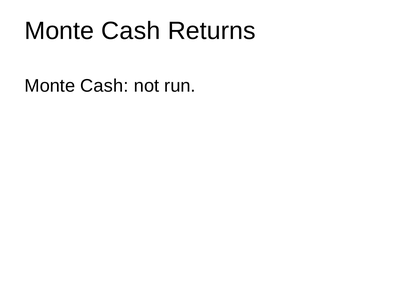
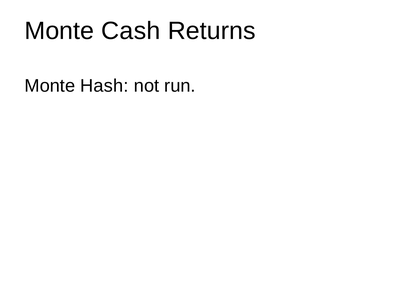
Cash: Cash -> Hash (104, 86)
